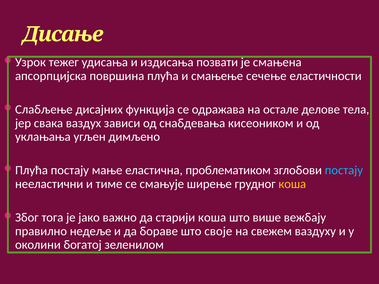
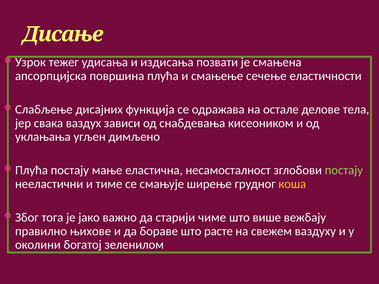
проблематиком: проблематиком -> несамосталност (228, 170)
постају colour: light blue -> light green (344, 170)
старији коша: коша -> чиме (212, 218)
недеље: недеље -> њихове (91, 231)
своје: своје -> расте (218, 231)
